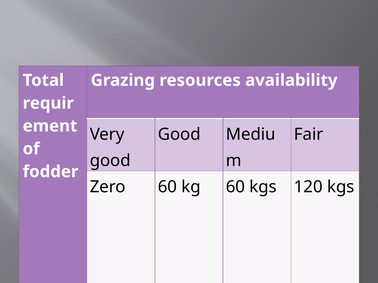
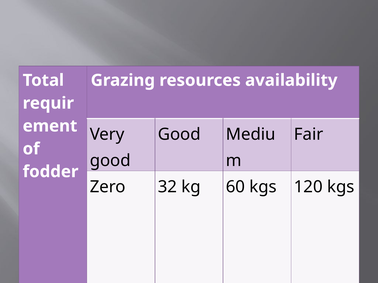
Zero 60: 60 -> 32 (167, 187)
